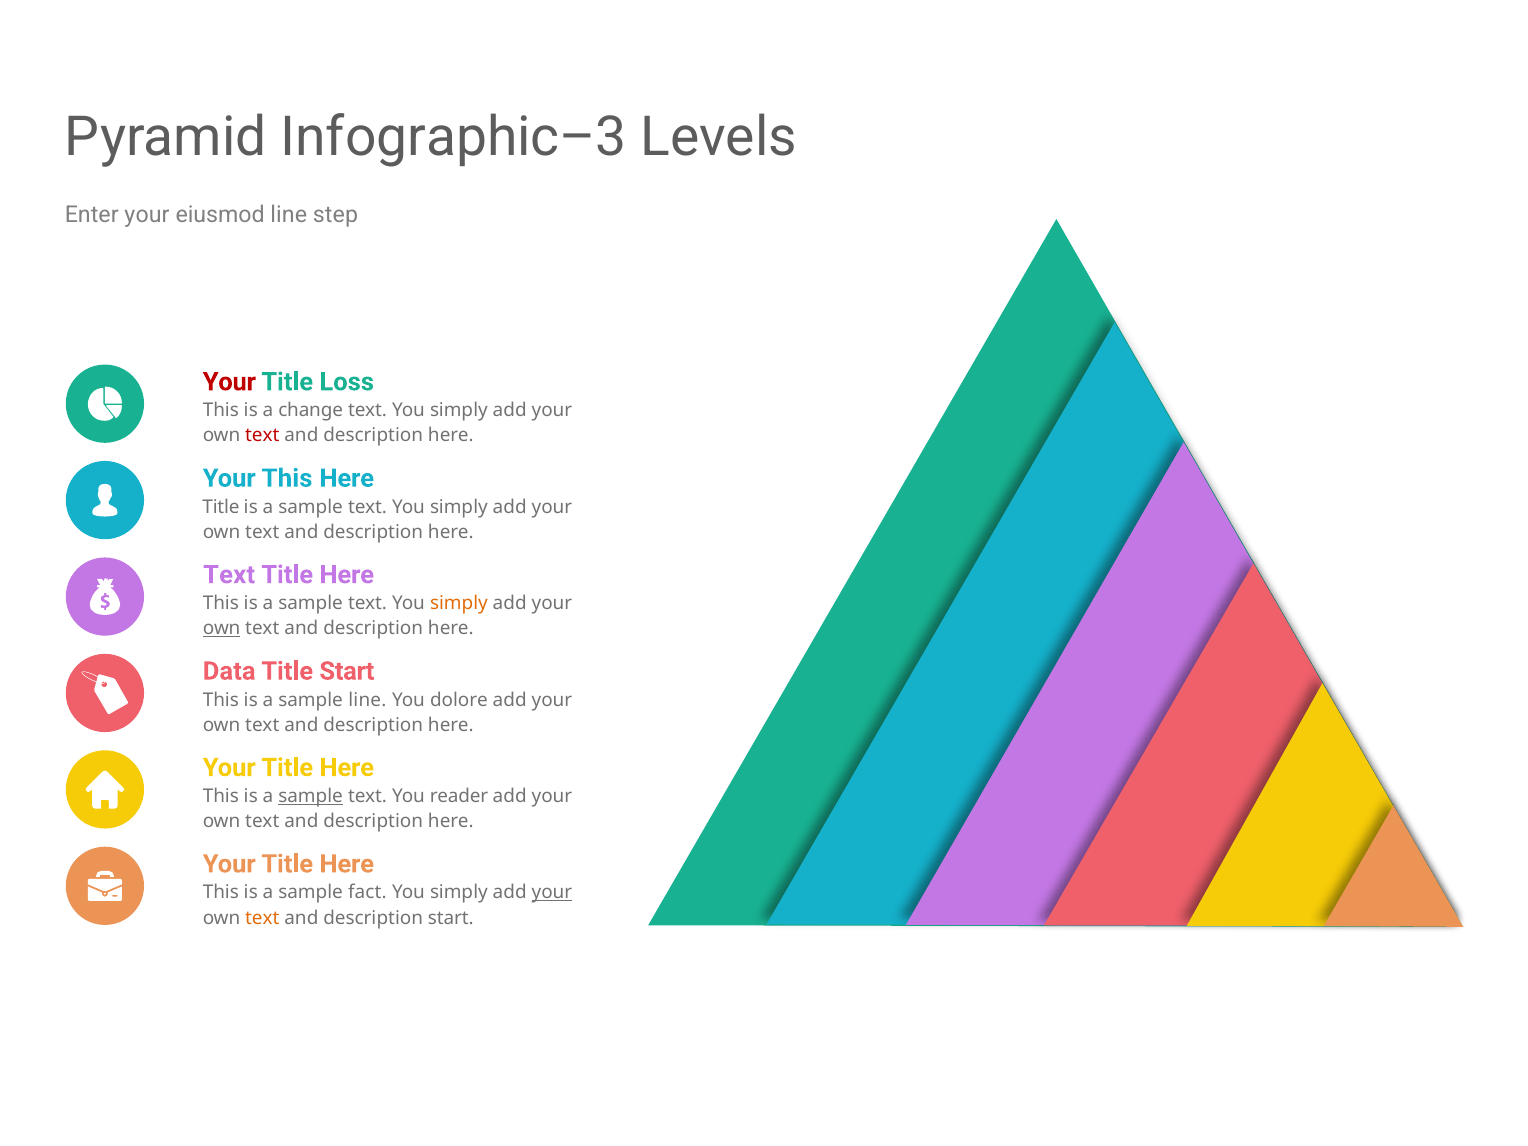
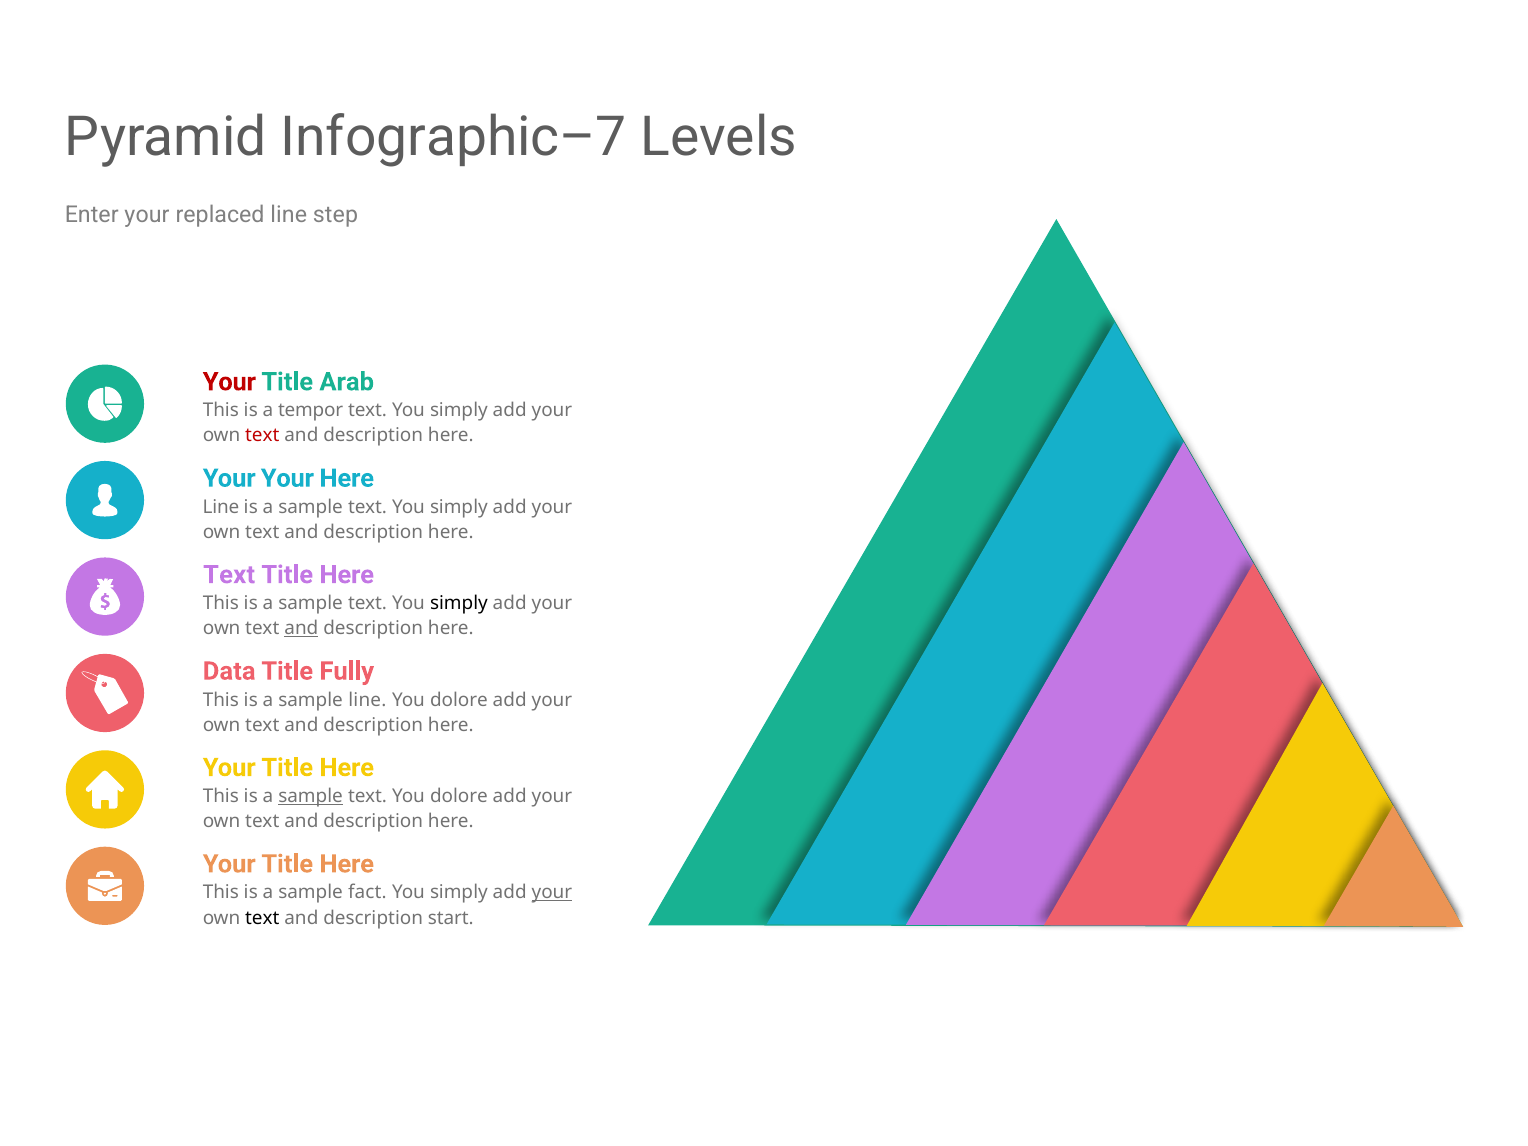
Infographic–3: Infographic–3 -> Infographic–7 (454, 137)
eiusmod: eiusmod -> replaced (220, 215)
Loss: Loss -> Arab (347, 382)
change: change -> tempor (311, 411)
Your This: This -> Your (287, 478)
Title: Title -> Line (221, 507)
simply colour: orange -> black (459, 603)
own underline: present -> none (222, 629)
and underline: none -> present (301, 629)
Title Start: Start -> Fully (347, 671)
text You reader: reader -> dolore (459, 796)
text colour: orange -> black (262, 918)
